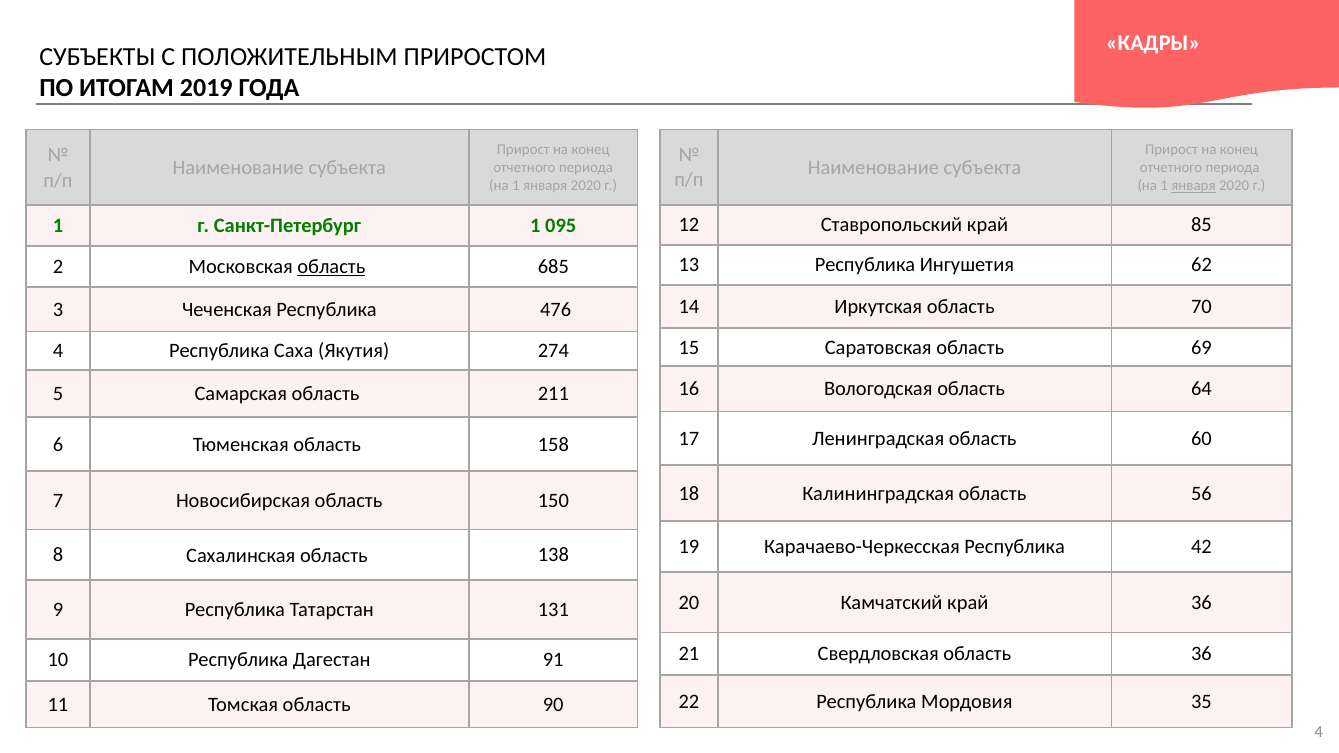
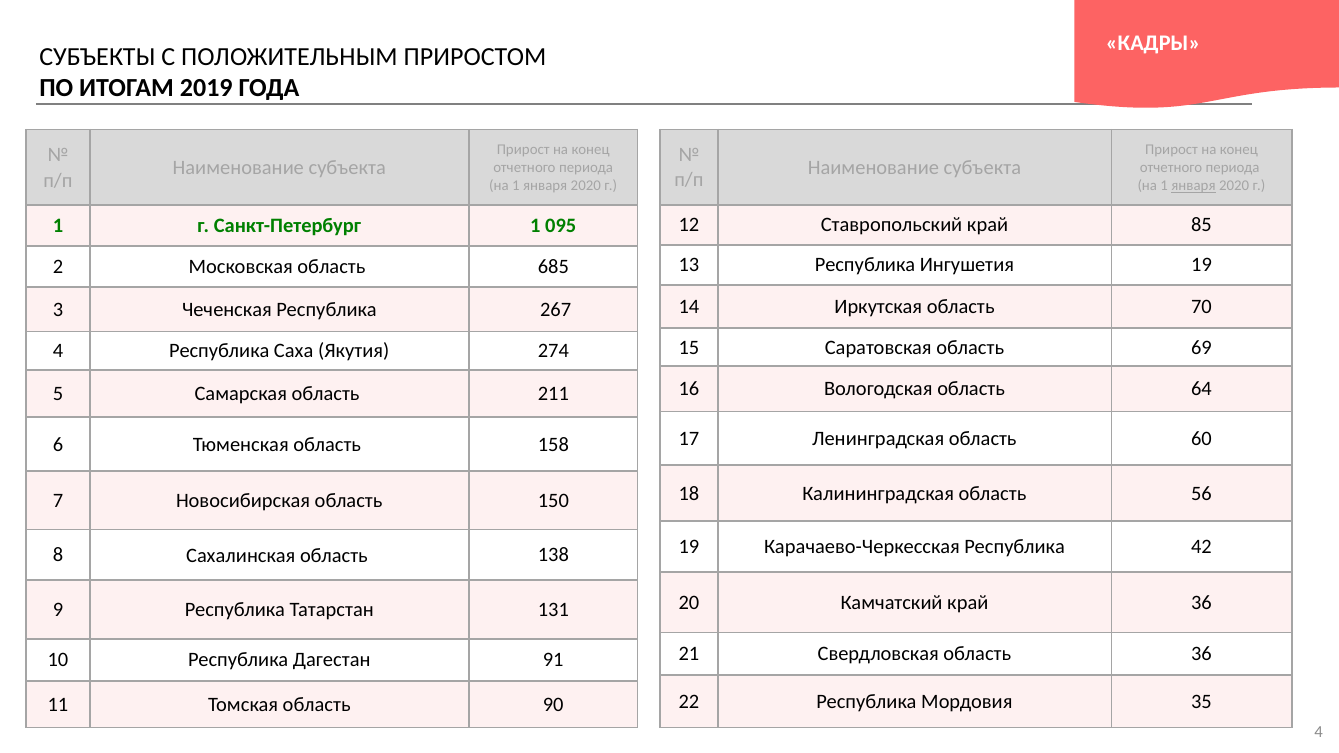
Ингушетия 62: 62 -> 19 (1202, 265)
область underline: present -> none (331, 267)
476: 476 -> 267 (556, 310)
